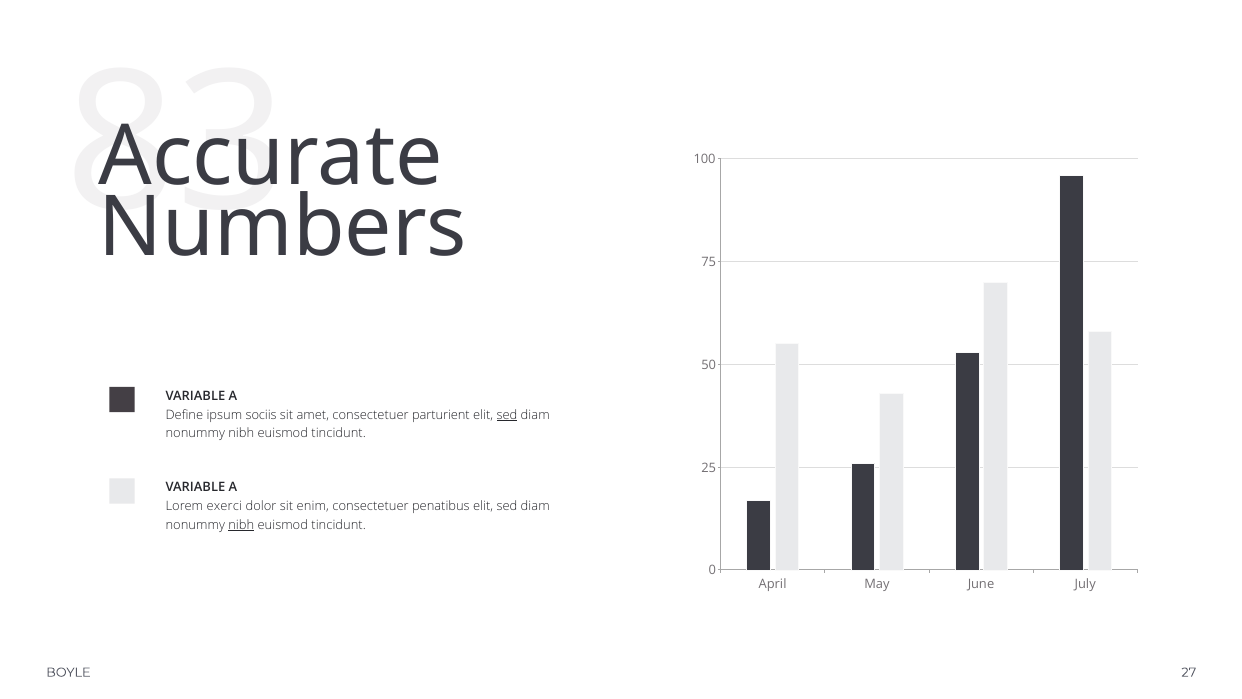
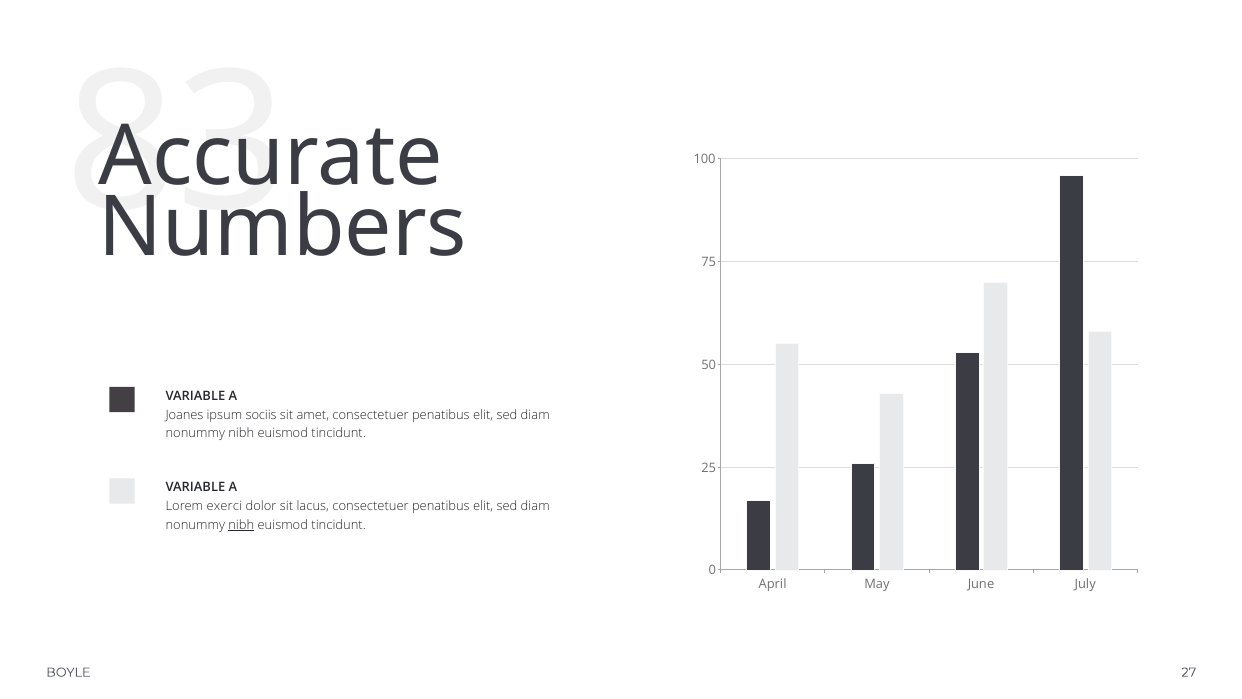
Define: Define -> Joanes (184, 415)
amet consectetuer parturient: parturient -> penatibus (441, 415)
sed underline: present -> none (507, 415)
enim: enim -> lacus (313, 506)
